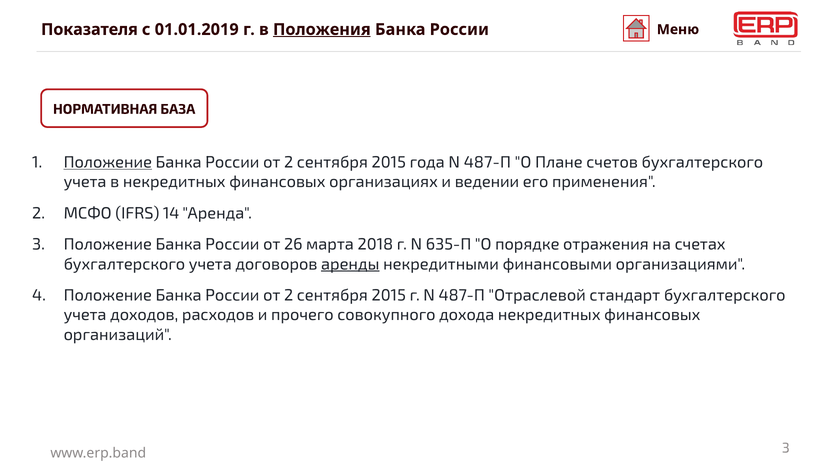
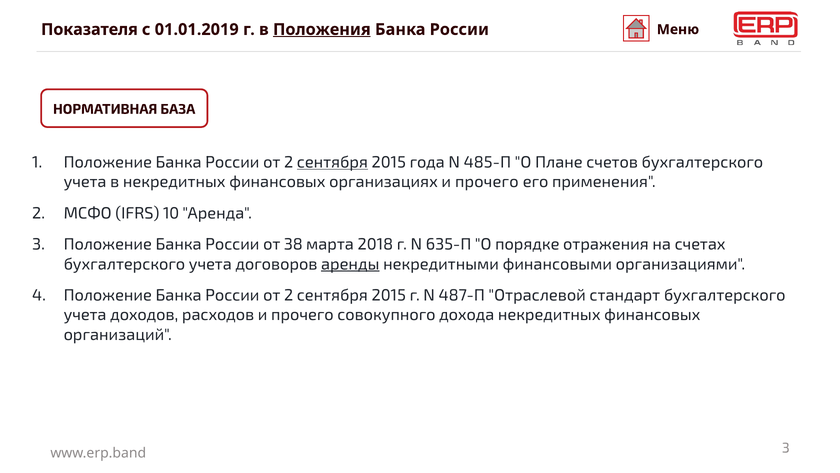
Положение underline: present -> none (108, 162)
сентября underline: none -> present (332, 162)
года N 487-П: 487-П -> 485-П (487, 162)
организациях и ведении: ведении -> прочего (487, 182)
14: 14 -> 10 (171, 213)
26: 26 -> 38 (293, 244)
